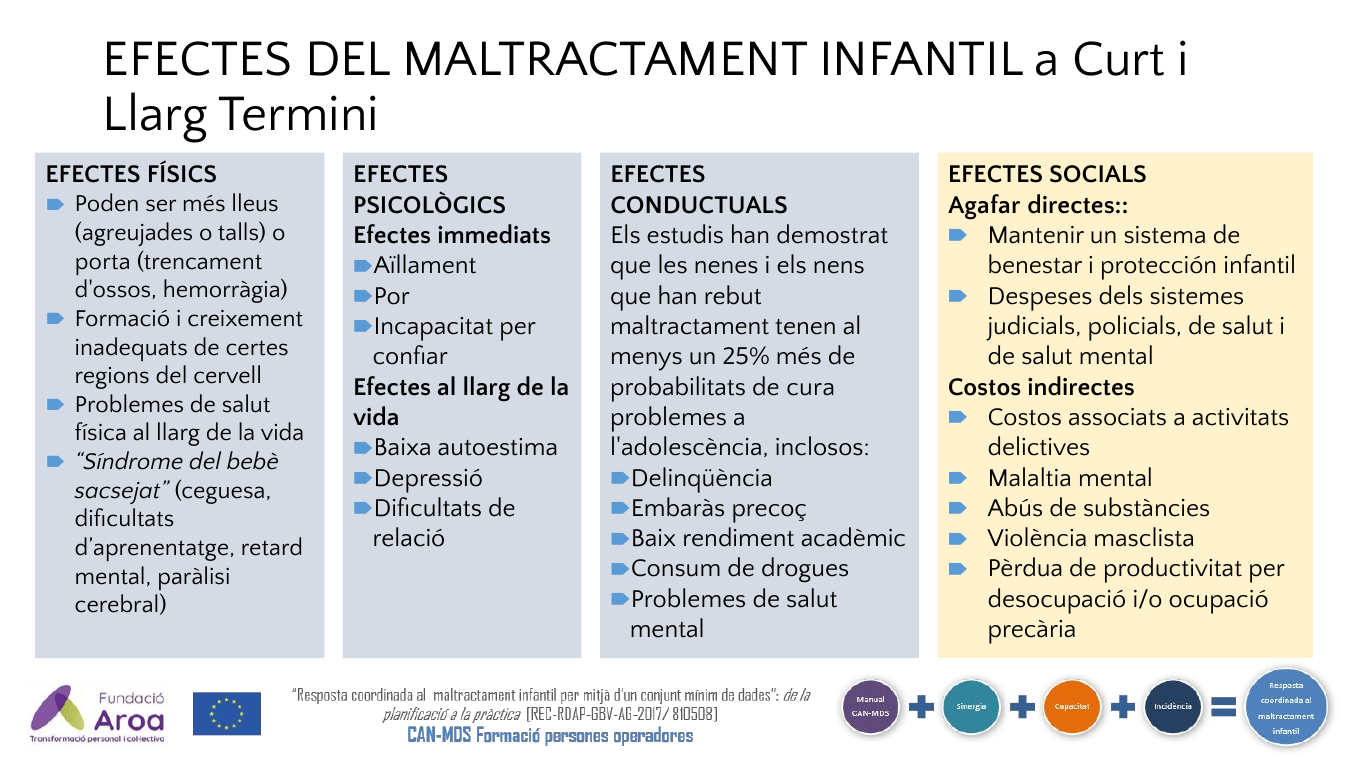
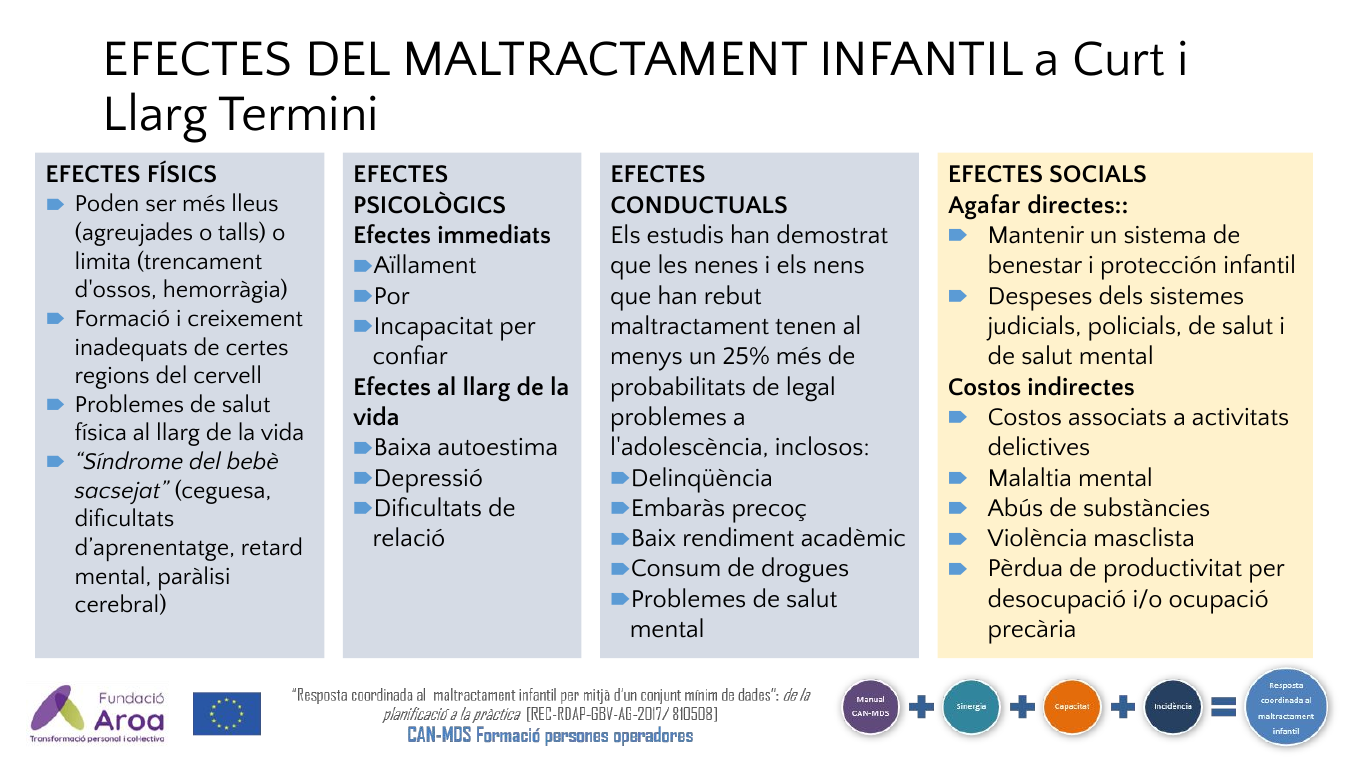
porta: porta -> limita (103, 261)
cura: cura -> legal (811, 387)
